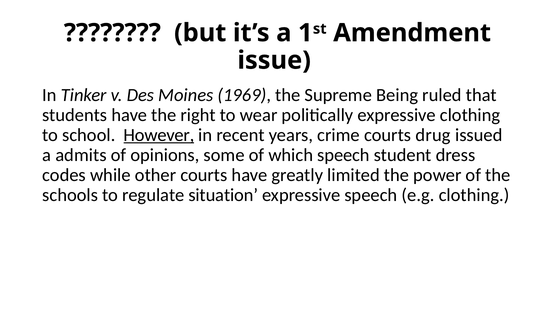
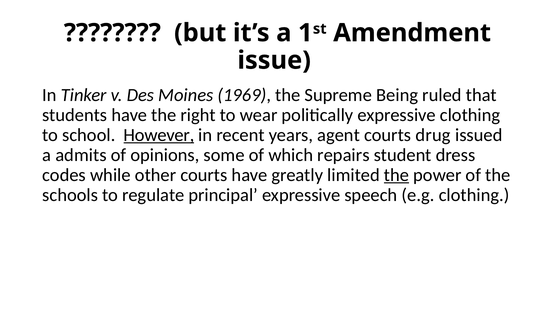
crime: crime -> agent (339, 135)
which speech: speech -> repairs (343, 155)
the underline: none -> present (397, 175)
situation: situation -> principal (223, 195)
